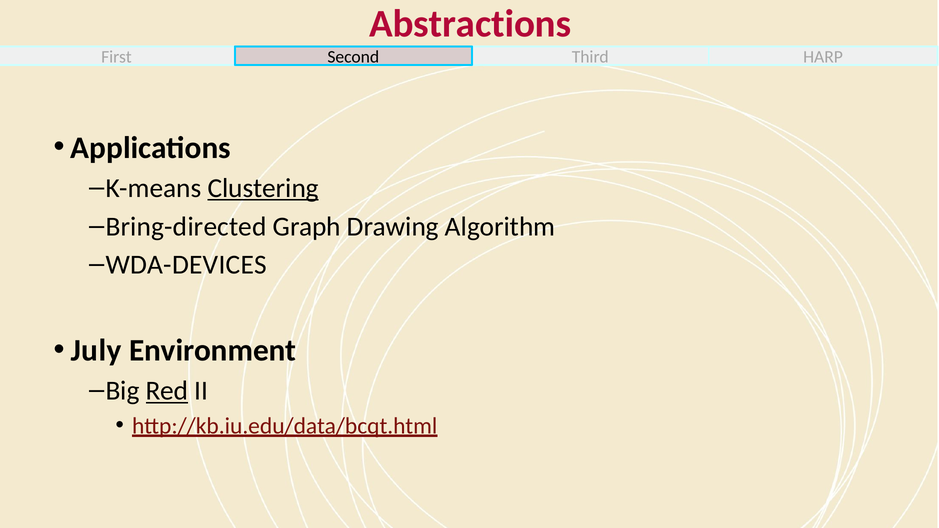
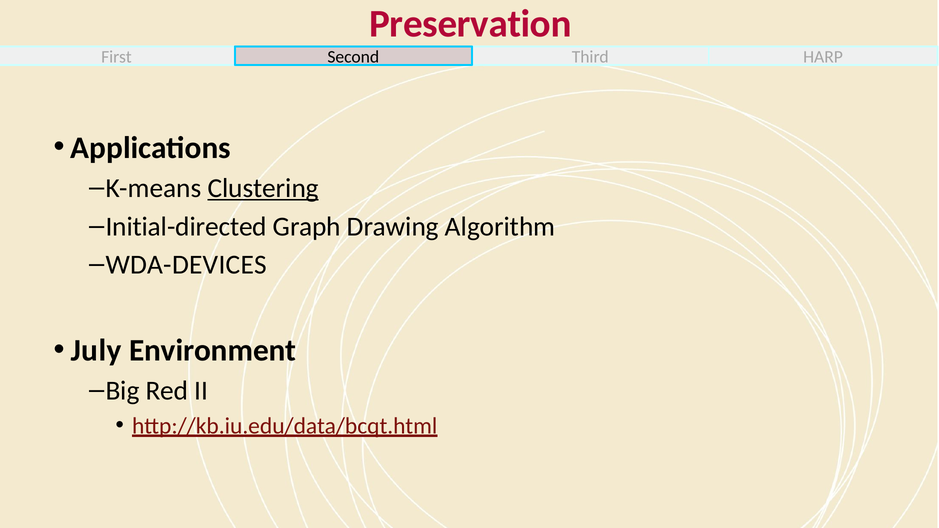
Abstractions: Abstractions -> Preservation (470, 24)
Bring-directed: Bring-directed -> Initial-directed (186, 227)
Red underline: present -> none (167, 391)
